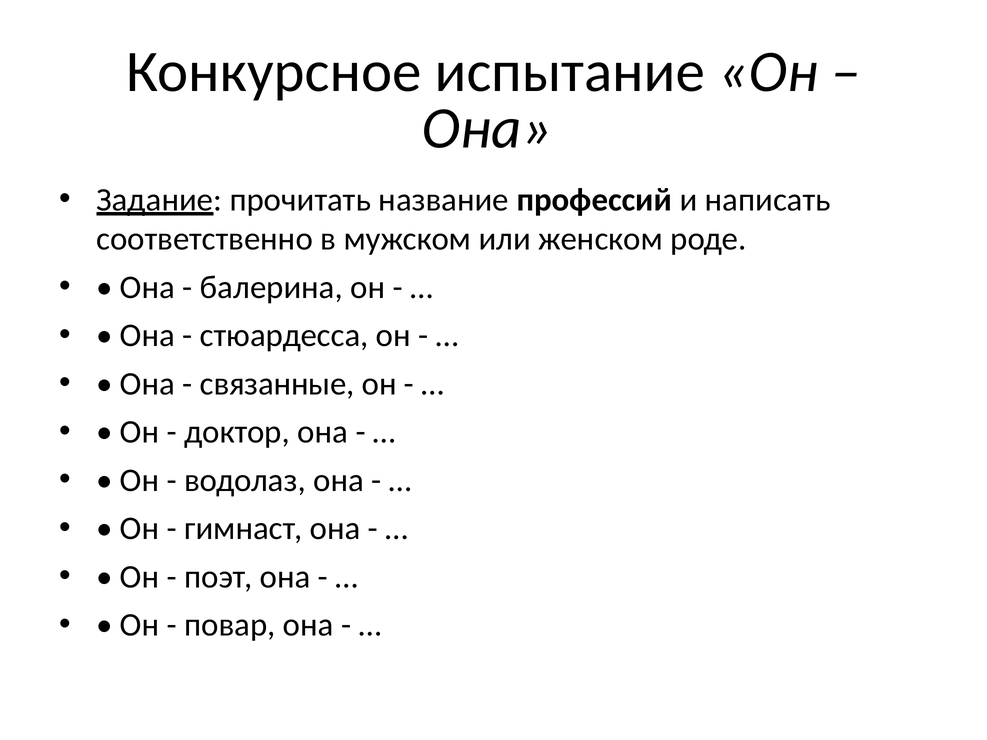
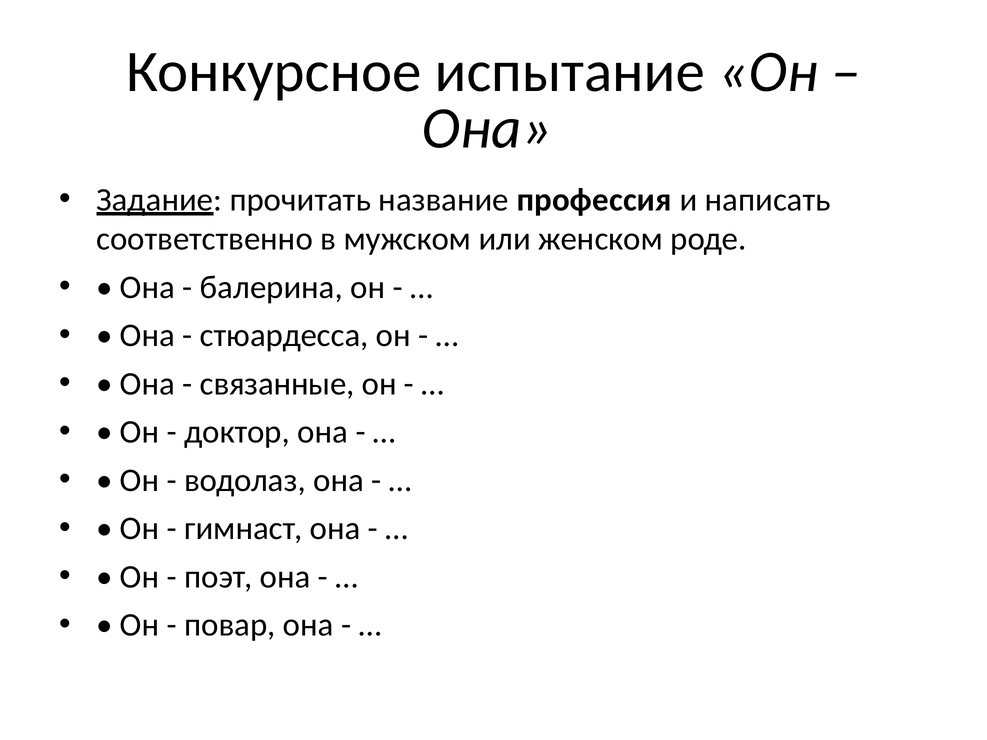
профессий: профессий -> профессия (594, 200)
